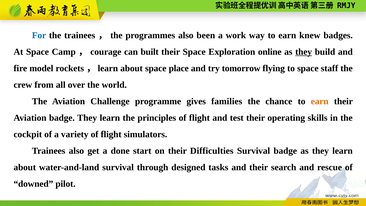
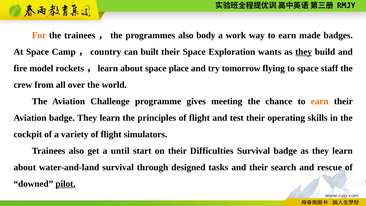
For colour: blue -> orange (39, 35)
been: been -> body (206, 35)
knew: knew -> made (310, 35)
courage: courage -> country (106, 52)
online: online -> wants (270, 52)
families: families -> meeting (227, 101)
done: done -> until (120, 151)
pilot underline: none -> present (66, 184)
